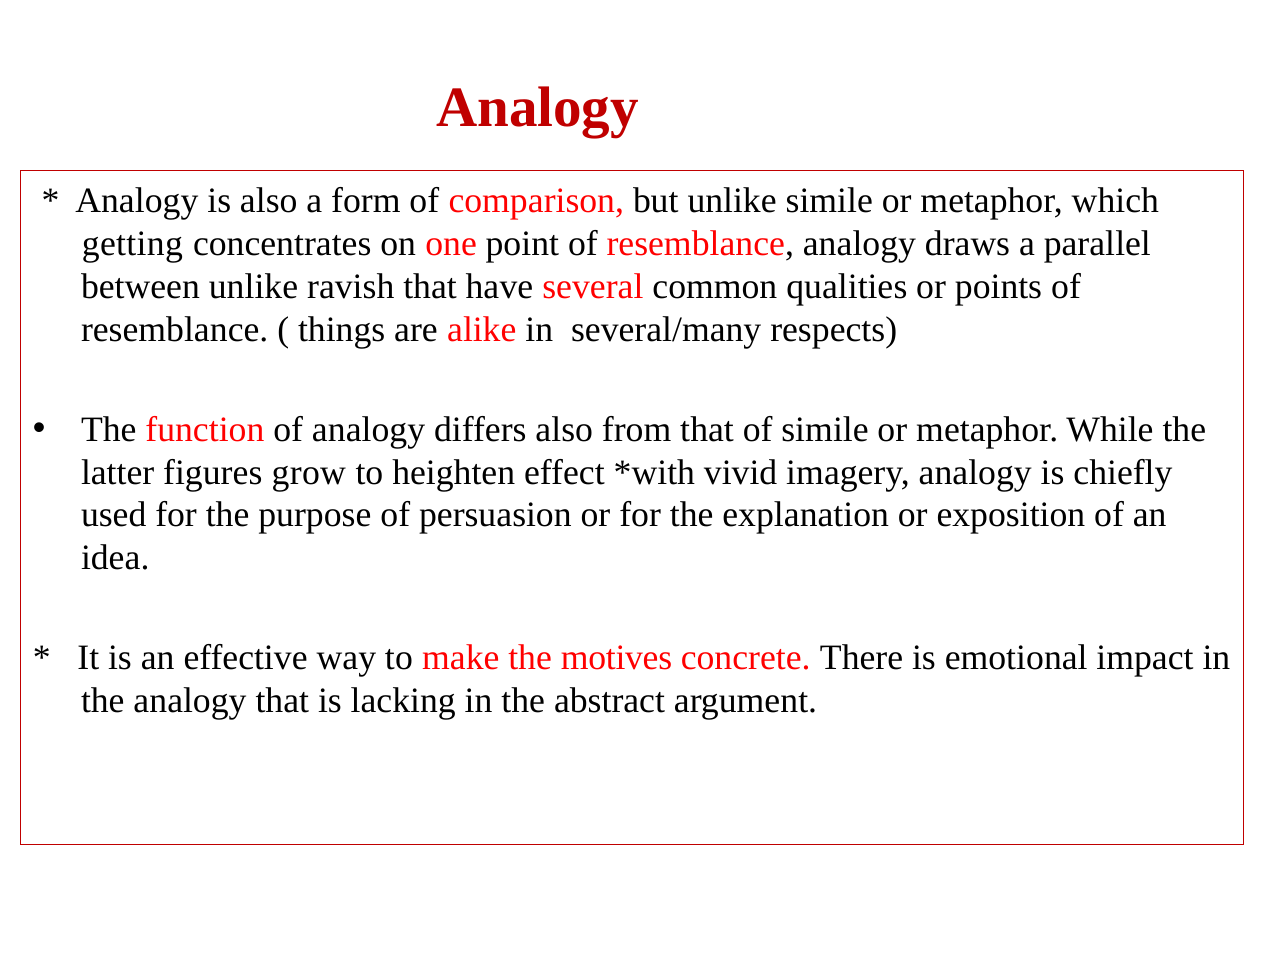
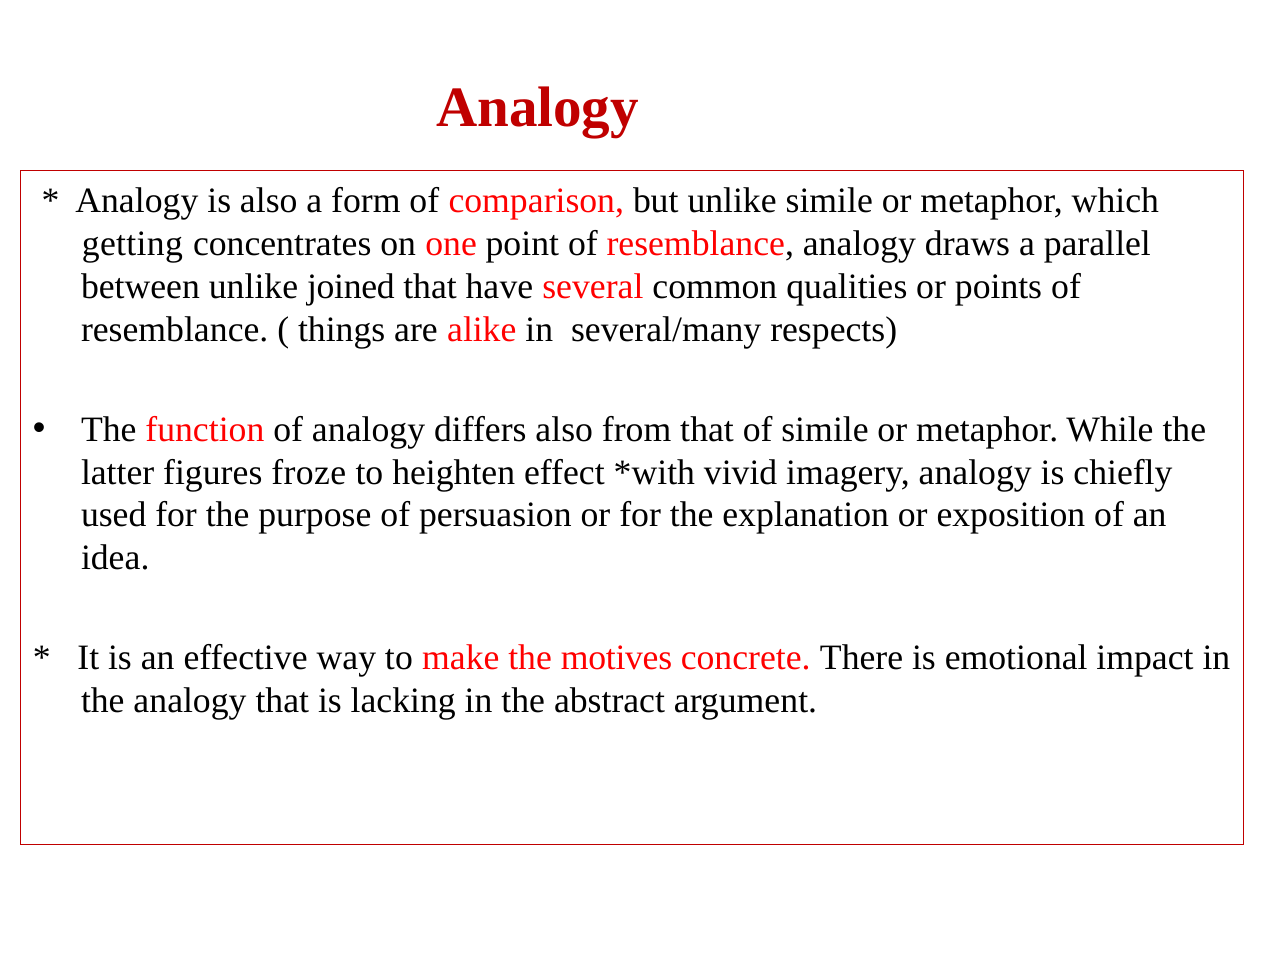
ravish: ravish -> joined (351, 287)
grow: grow -> froze (309, 472)
